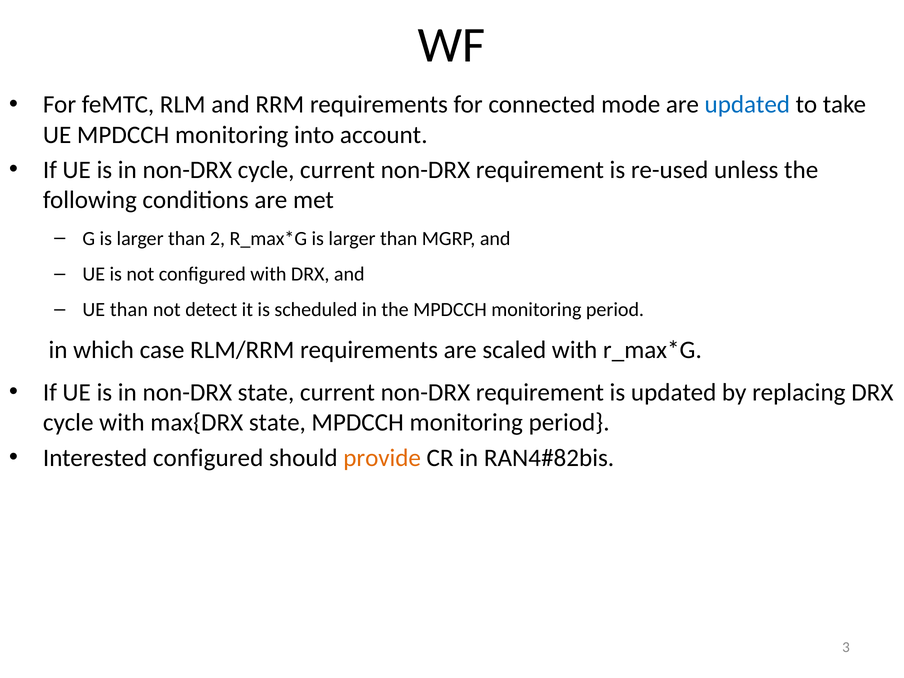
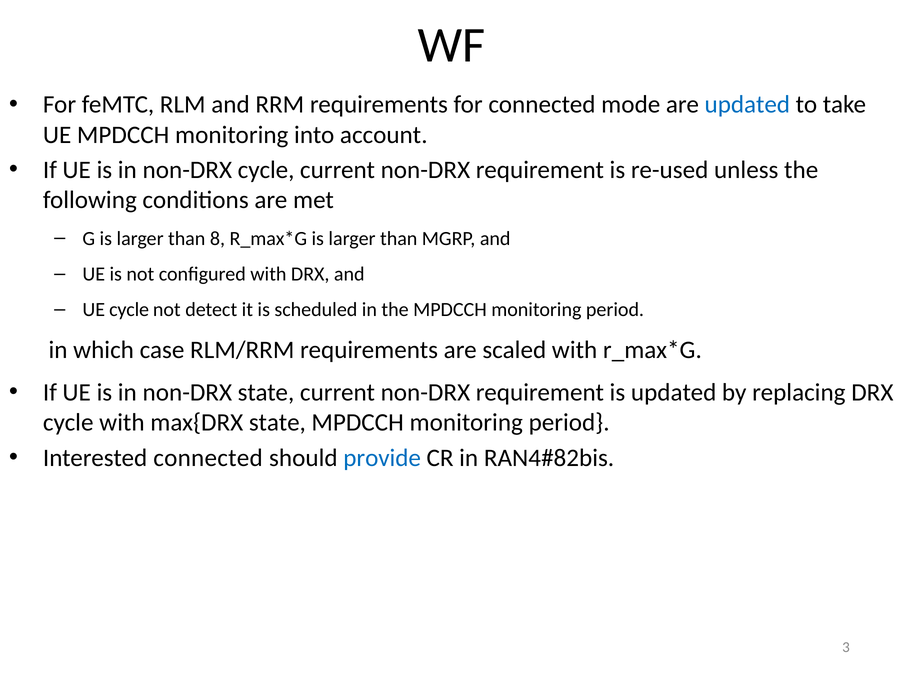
2: 2 -> 8 (217, 238)
UE than: than -> cycle (129, 310)
Interested configured: configured -> connected (208, 458)
provide colour: orange -> blue (382, 458)
